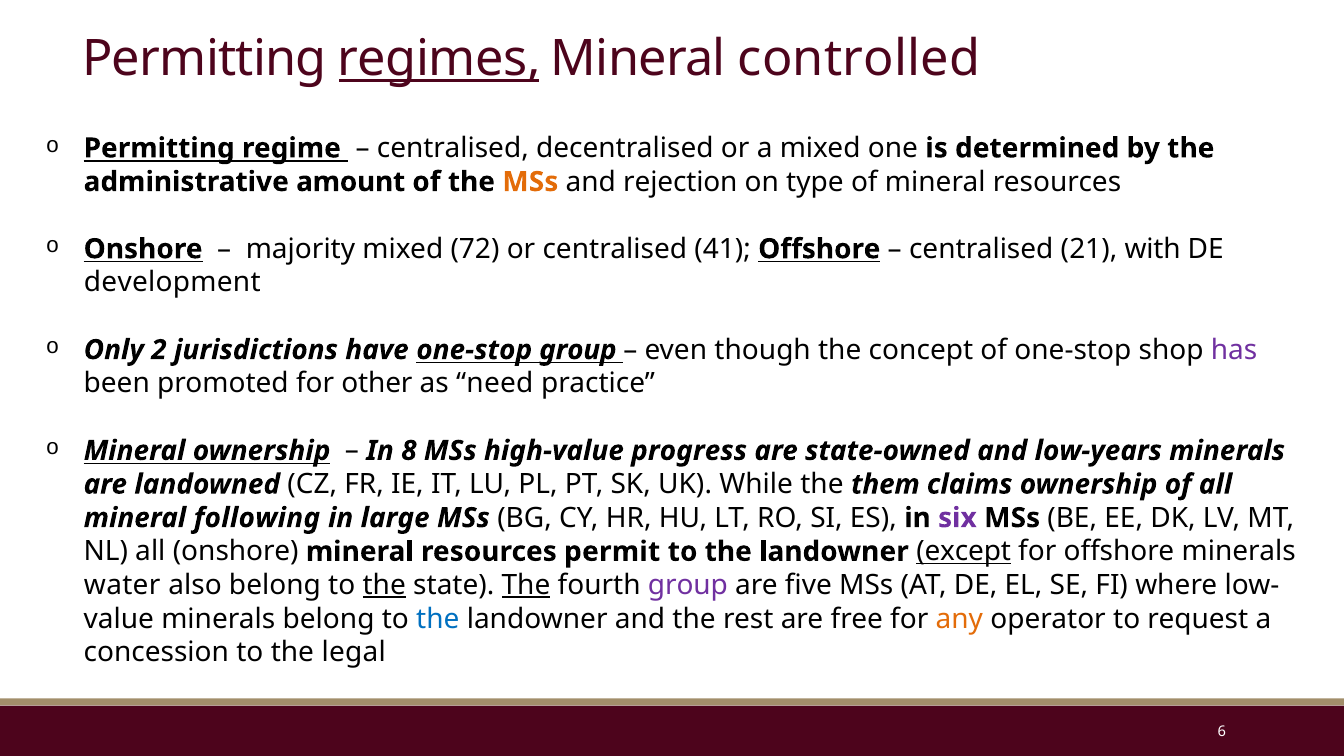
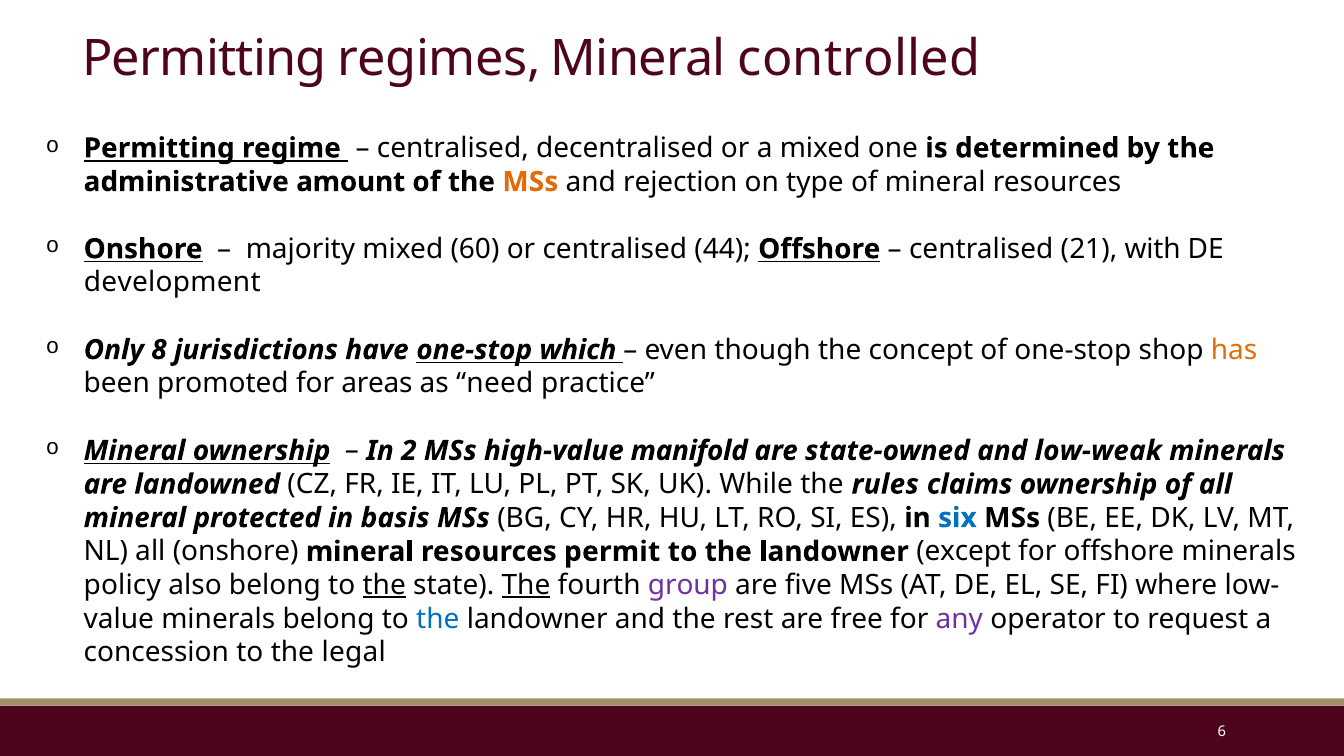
regimes underline: present -> none (439, 59)
72: 72 -> 60 (475, 249)
41: 41 -> 44 (723, 249)
2: 2 -> 8 (159, 350)
one-stop group: group -> which (578, 350)
has colour: purple -> orange (1234, 350)
other: other -> areas (377, 384)
8: 8 -> 2 (409, 451)
progress: progress -> manifold (689, 451)
low-years: low-years -> low-weak (1098, 451)
them: them -> rules (885, 484)
following: following -> protected (257, 518)
large: large -> basis (395, 518)
six colour: purple -> blue (957, 518)
except underline: present -> none (964, 552)
water: water -> policy (122, 585)
any colour: orange -> purple (959, 619)
